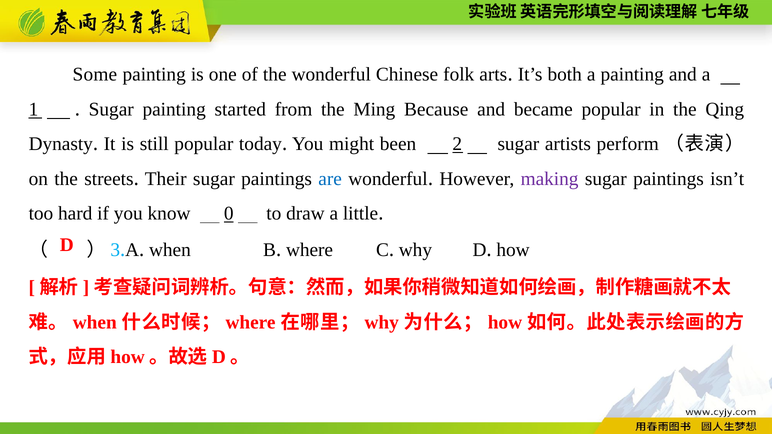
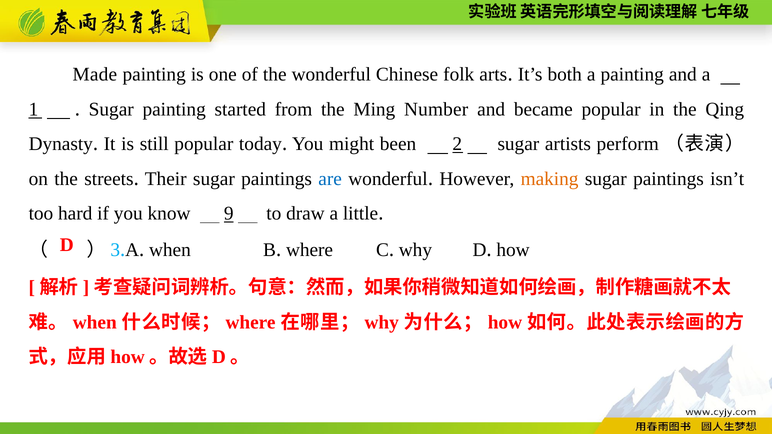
Some: Some -> Made (95, 75)
Because: Because -> Number (436, 109)
making colour: purple -> orange (550, 179)
0: 0 -> 9 (229, 214)
